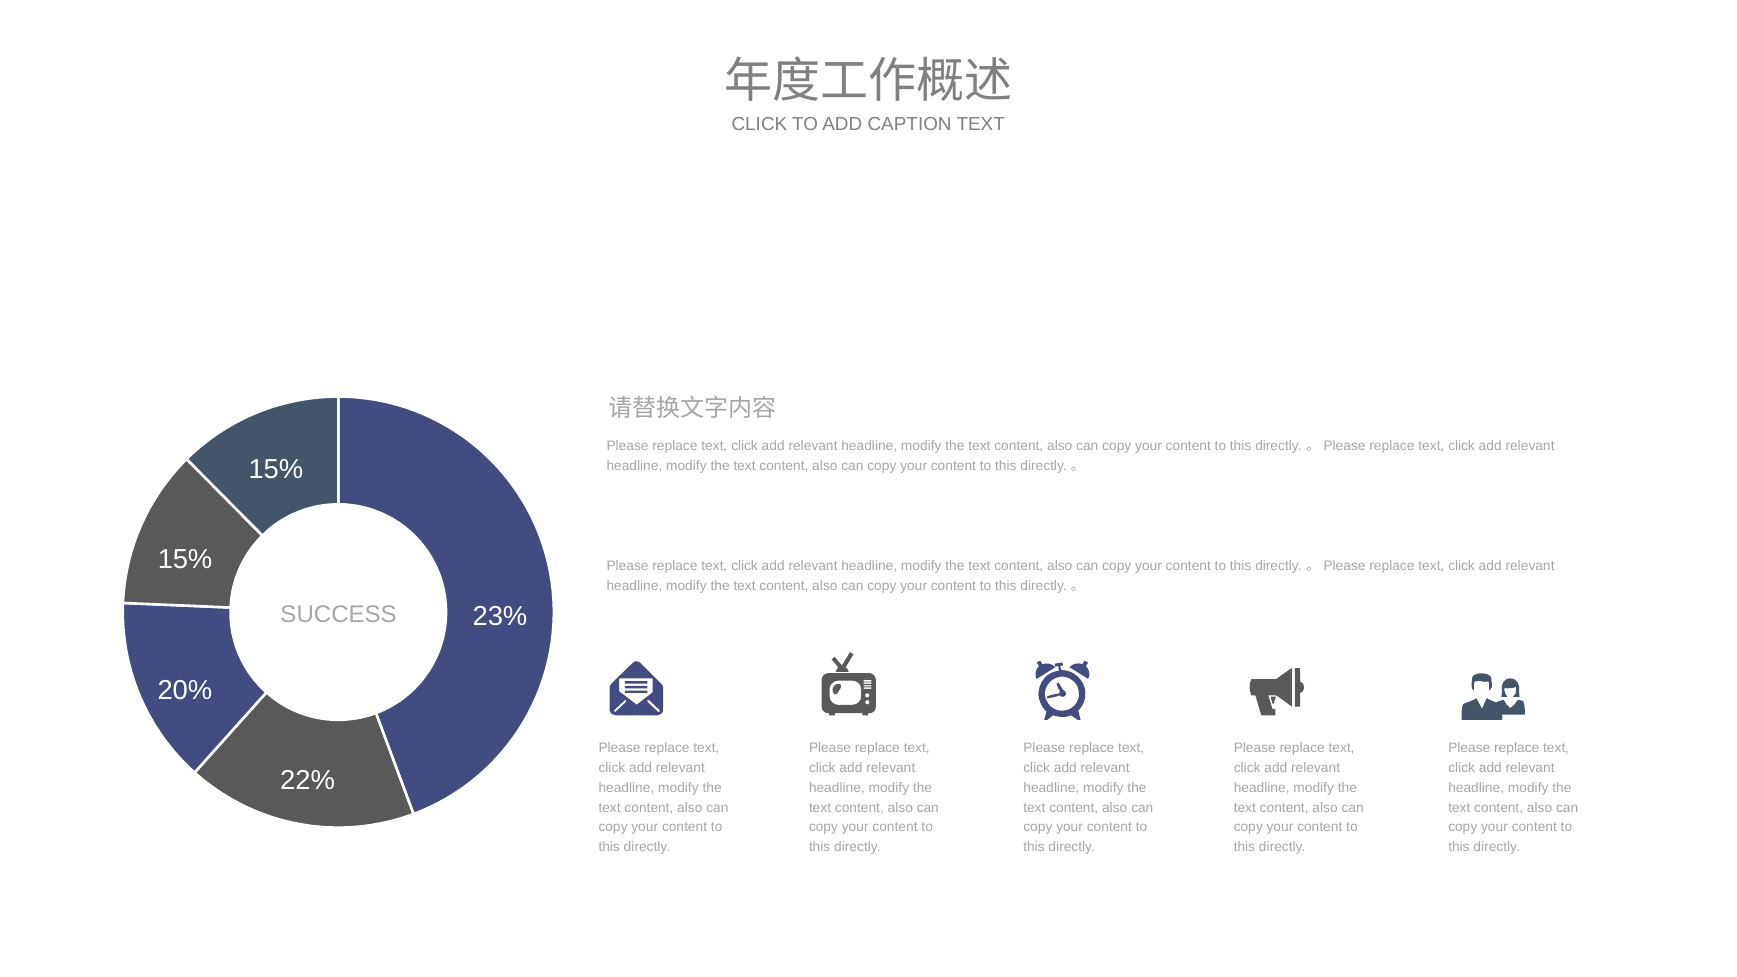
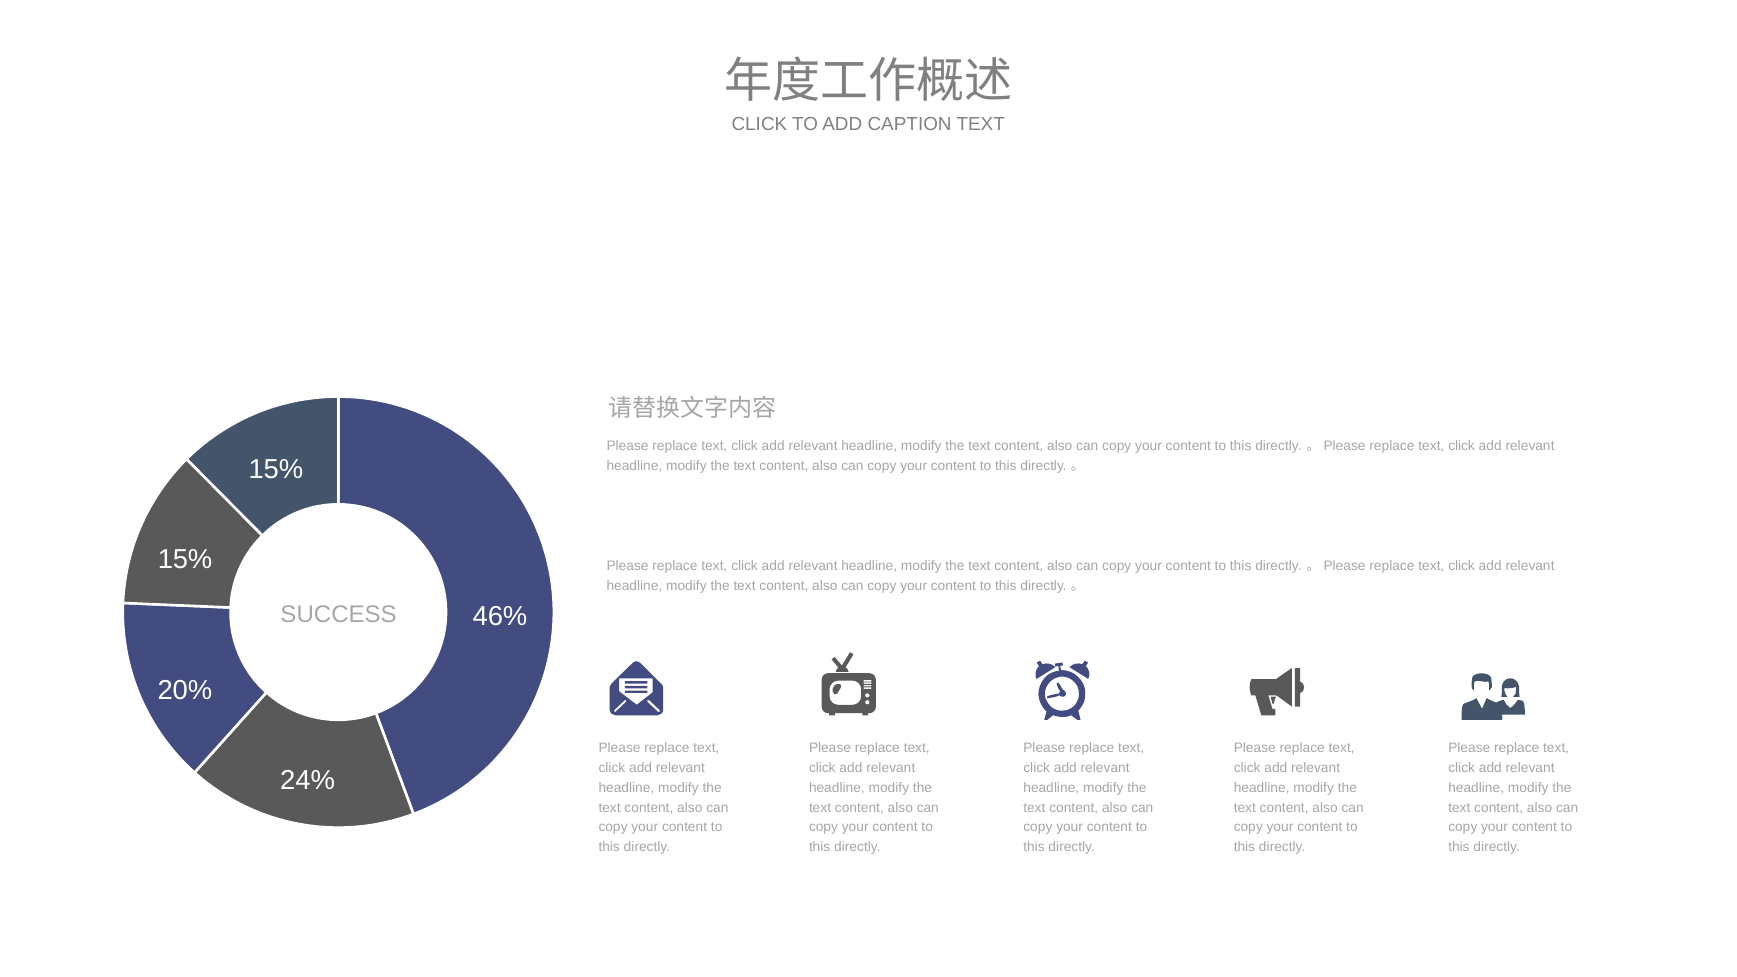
23%: 23% -> 46% (500, 616)
22%: 22% -> 24% (308, 780)
